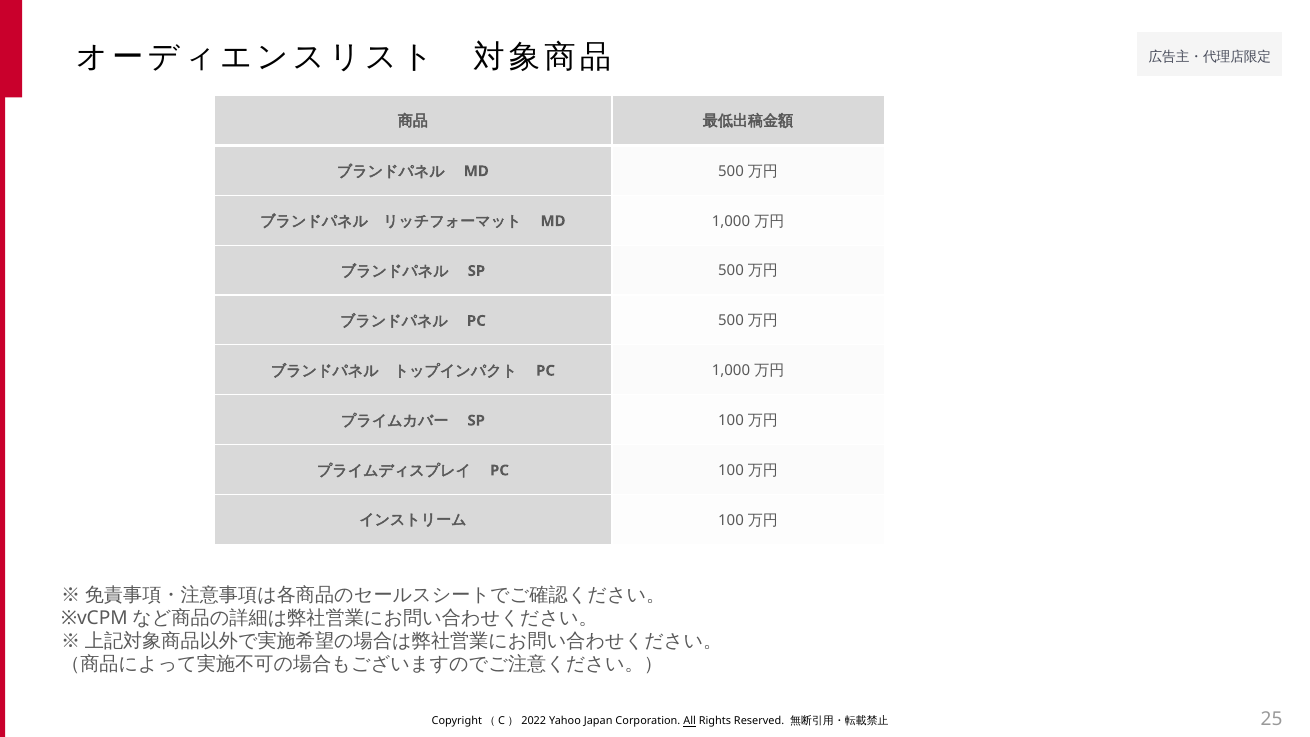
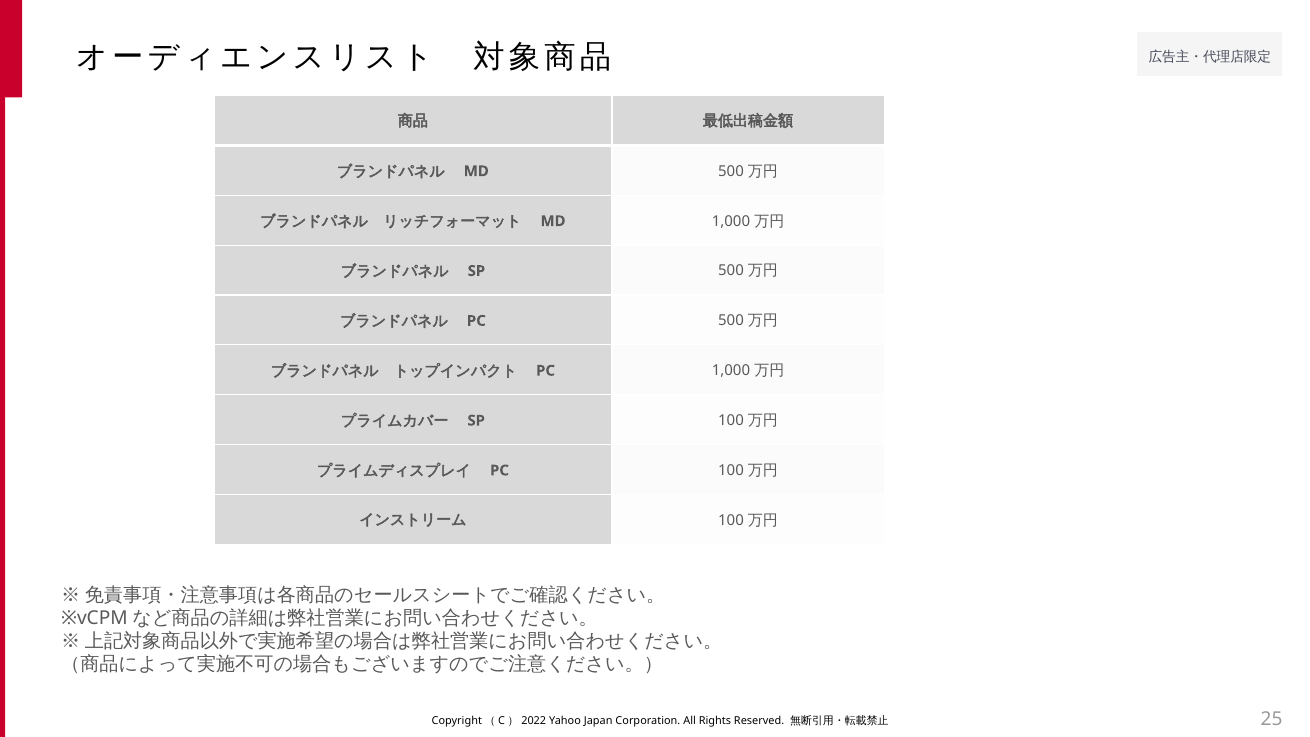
All underline: present -> none (690, 721)
